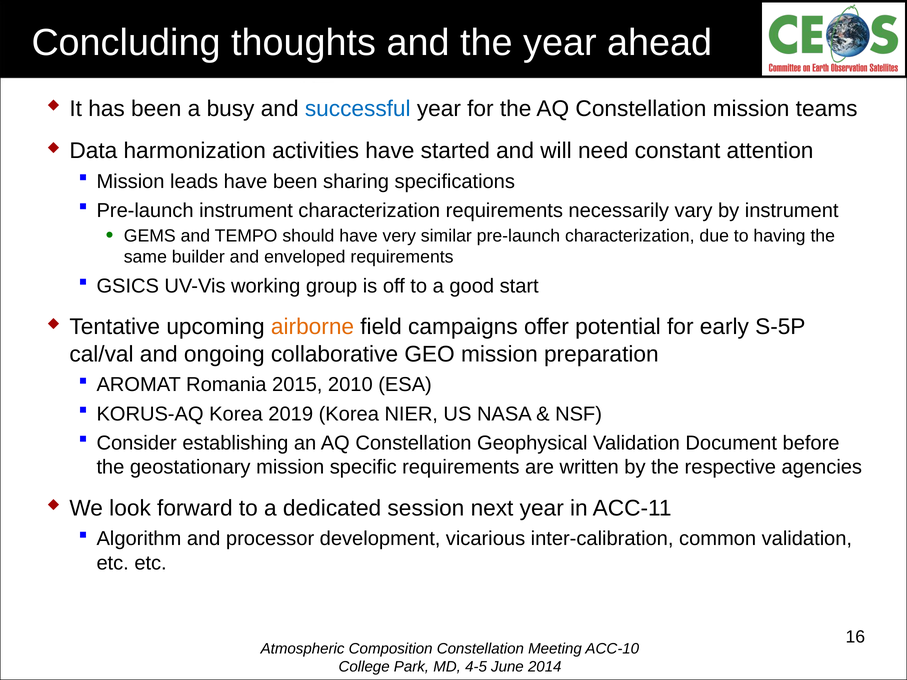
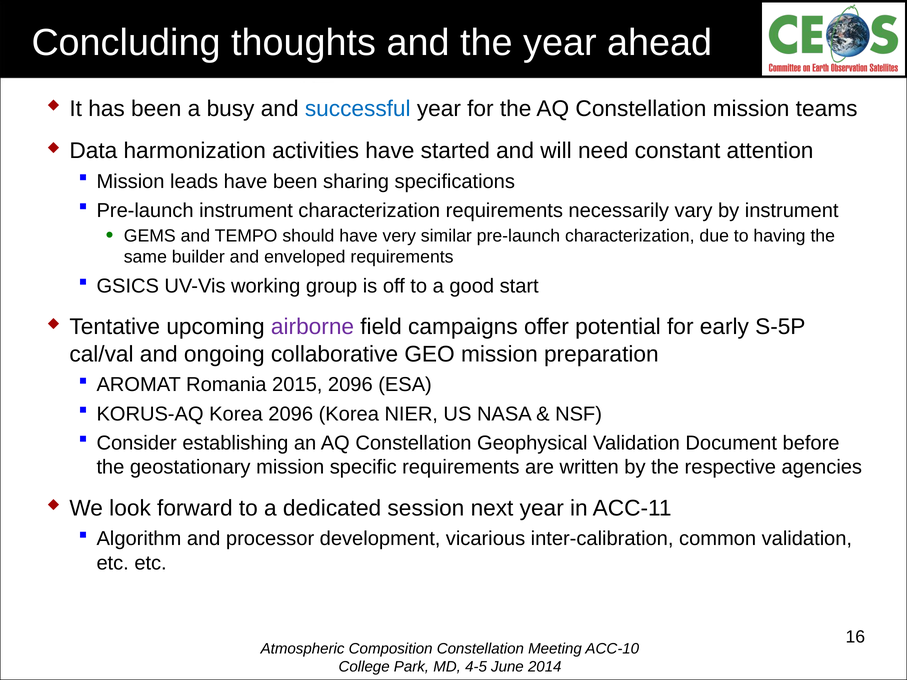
airborne colour: orange -> purple (313, 327)
2015 2010: 2010 -> 2096 (350, 385)
Korea 2019: 2019 -> 2096 (291, 414)
